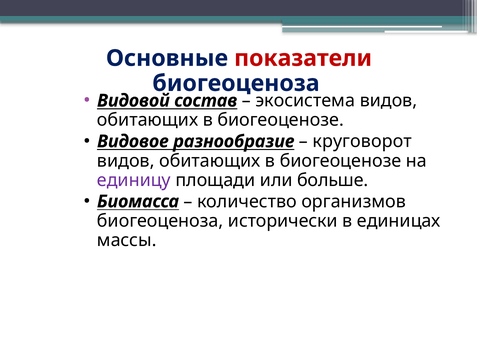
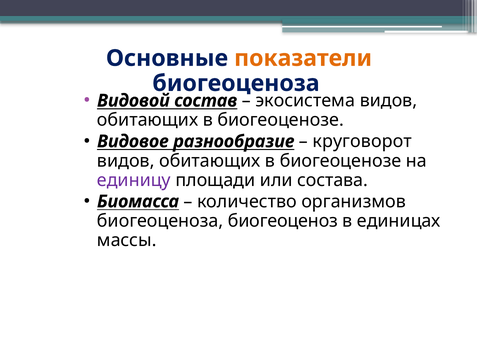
показатели colour: red -> orange (303, 58)
больше: больше -> состава (333, 180)
исторически: исторически -> биогеоценоз (283, 221)
